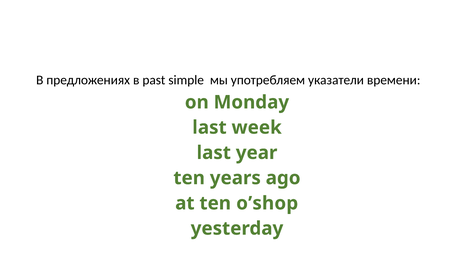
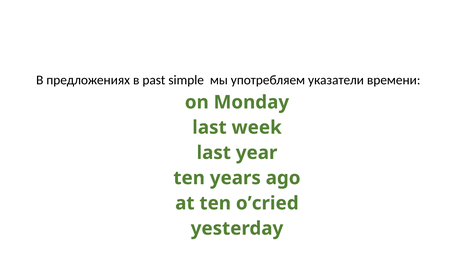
o’shop: o’shop -> o’cried (267, 203)
